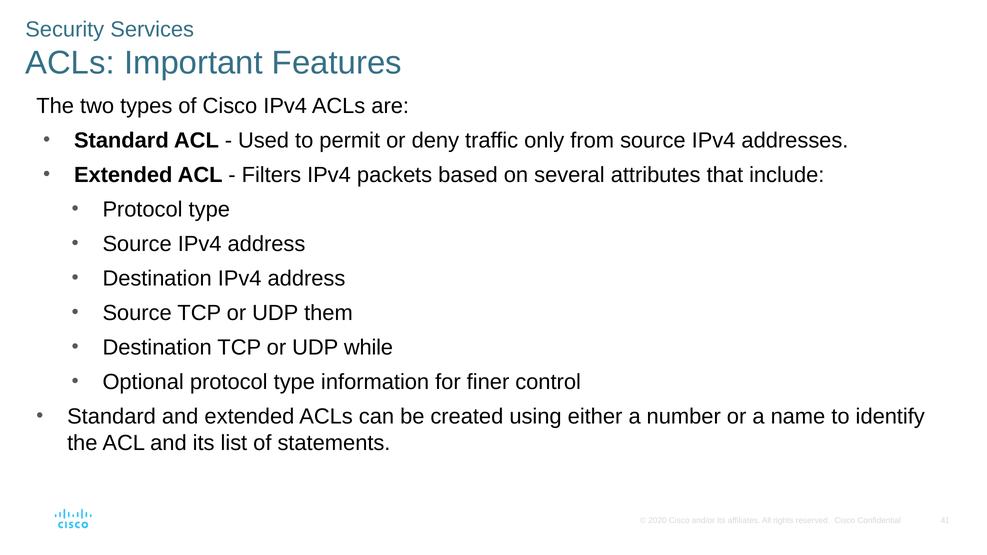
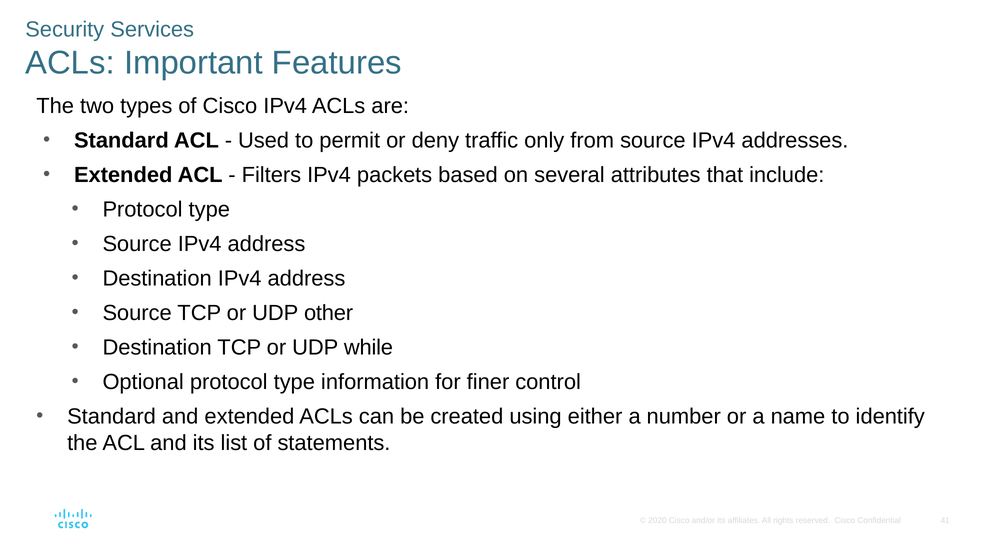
them: them -> other (329, 313)
